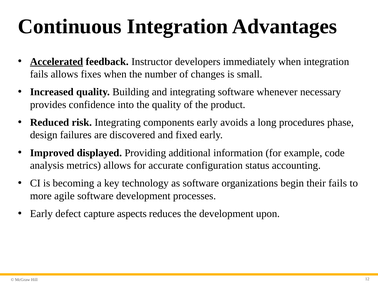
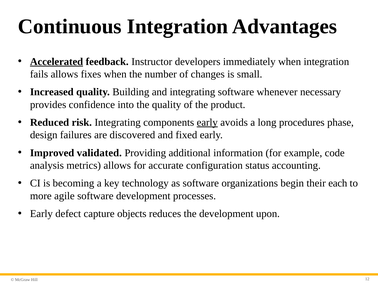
early underline: none -> present (207, 123)
displayed: displayed -> validated (99, 153)
their fails: fails -> each (338, 184)
aspects: aspects -> objects (132, 214)
